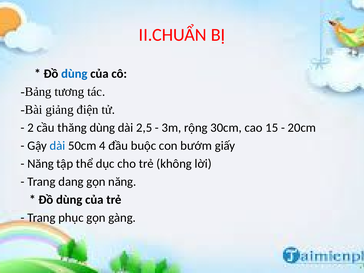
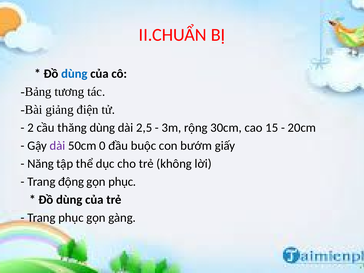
dài colour: blue -> purple (57, 146)
4: 4 -> 0 (102, 146)
dang: dang -> động (71, 182)
gọn năng: năng -> phục (122, 182)
